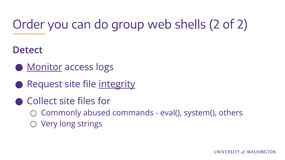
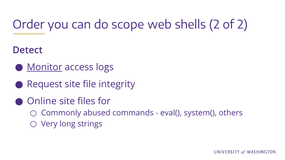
group: group -> scope (128, 25)
integrity underline: present -> none (117, 84)
Collect: Collect -> Online (42, 101)
